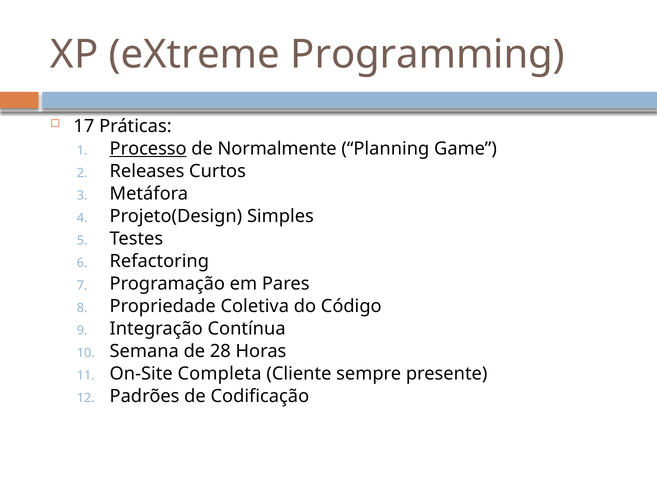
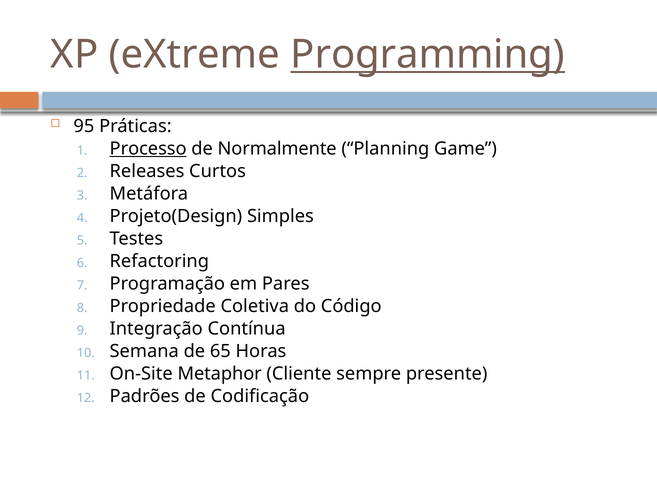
Programming underline: none -> present (428, 55)
17: 17 -> 95 (84, 126)
28: 28 -> 65 (220, 352)
Completa: Completa -> Metaphor (220, 374)
